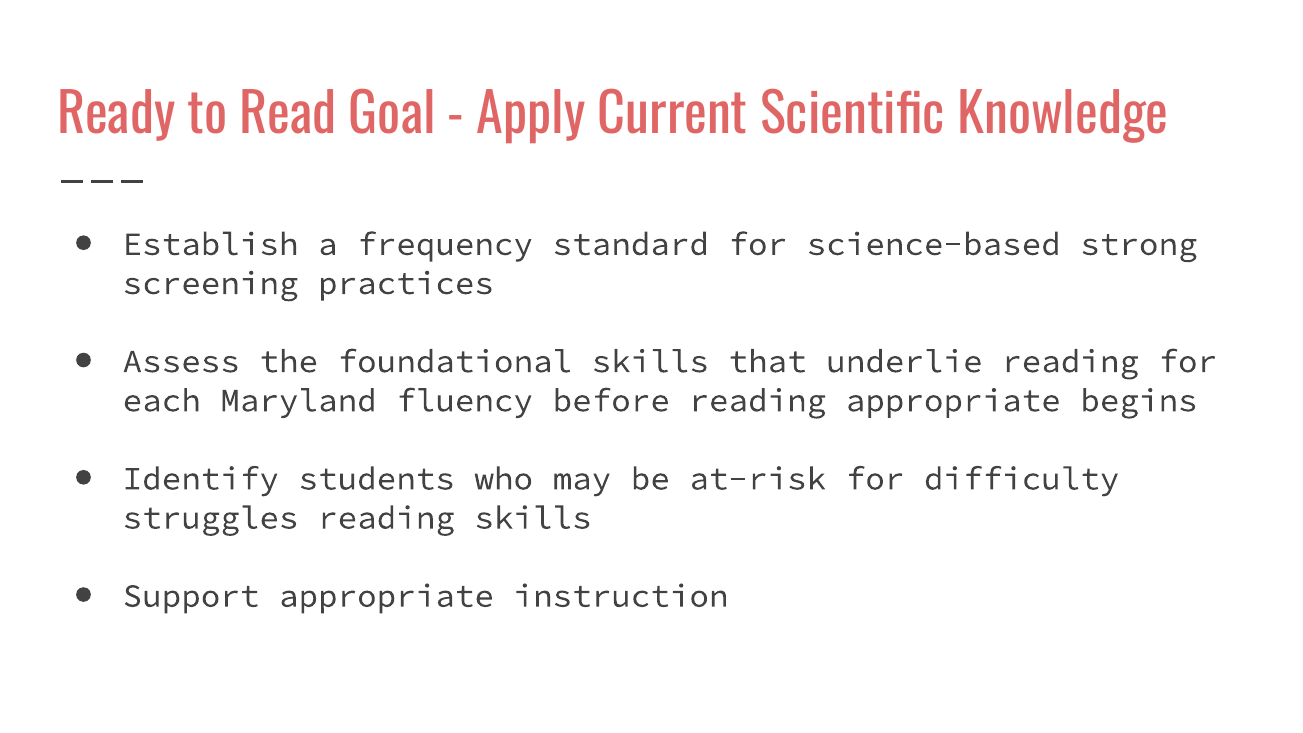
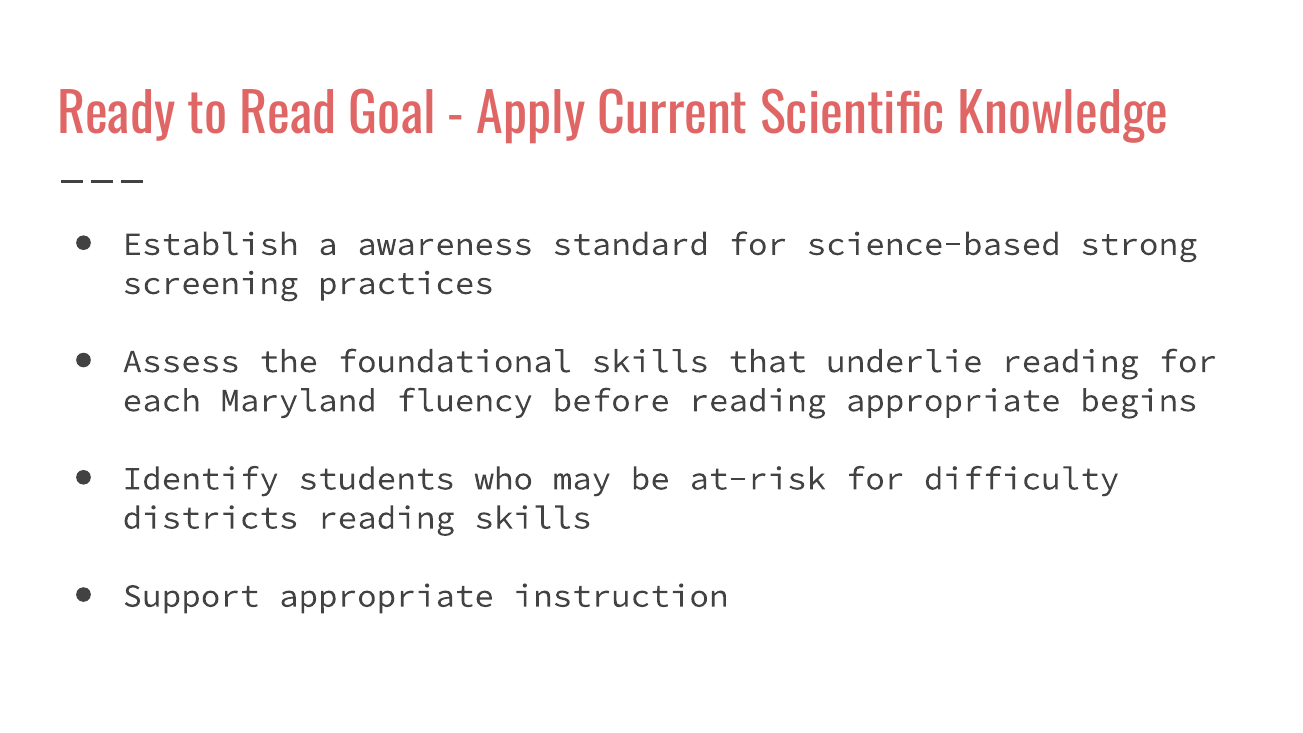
frequency: frequency -> awareness (445, 244)
struggles: struggles -> districts (211, 518)
